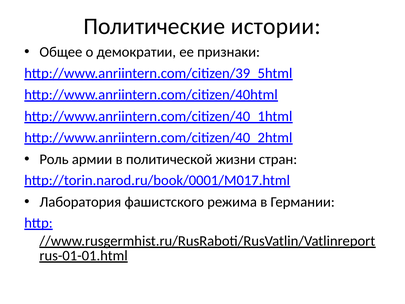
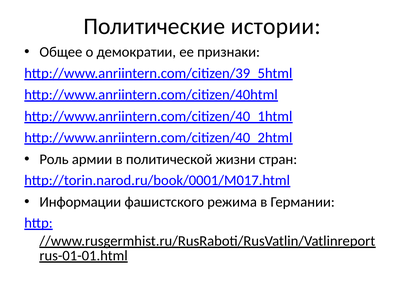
Лаборатория: Лаборатория -> Информации (80, 202)
